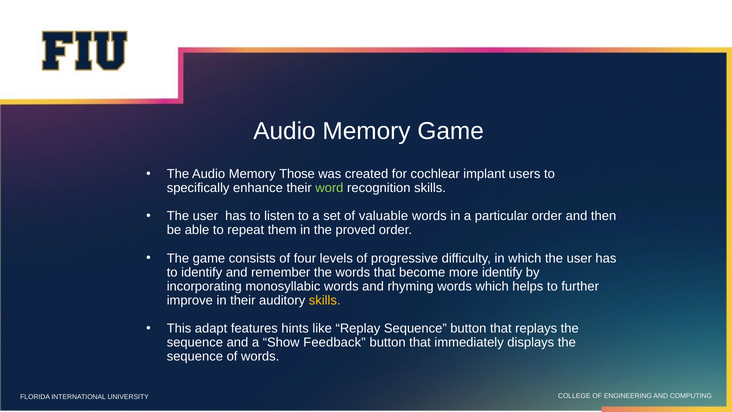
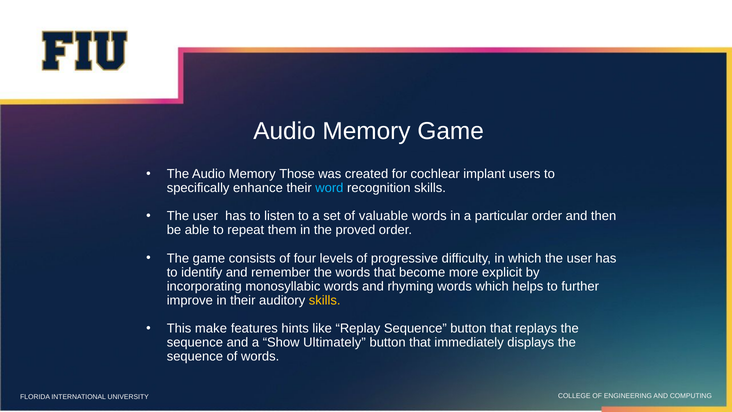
word colour: light green -> light blue (329, 188)
more identify: identify -> explicit (502, 272)
adapt: adapt -> make (211, 328)
Feedback: Feedback -> Ultimately (334, 342)
